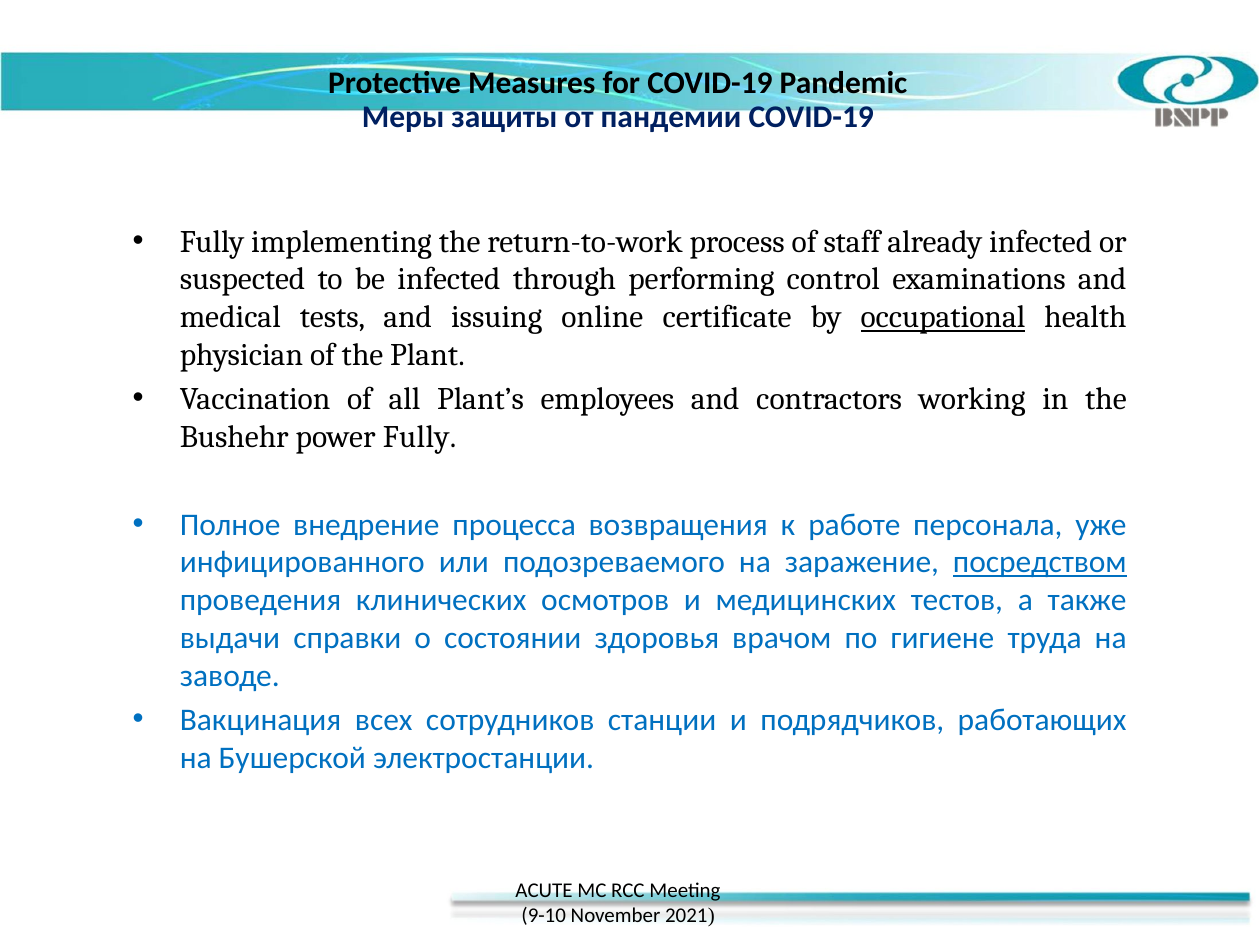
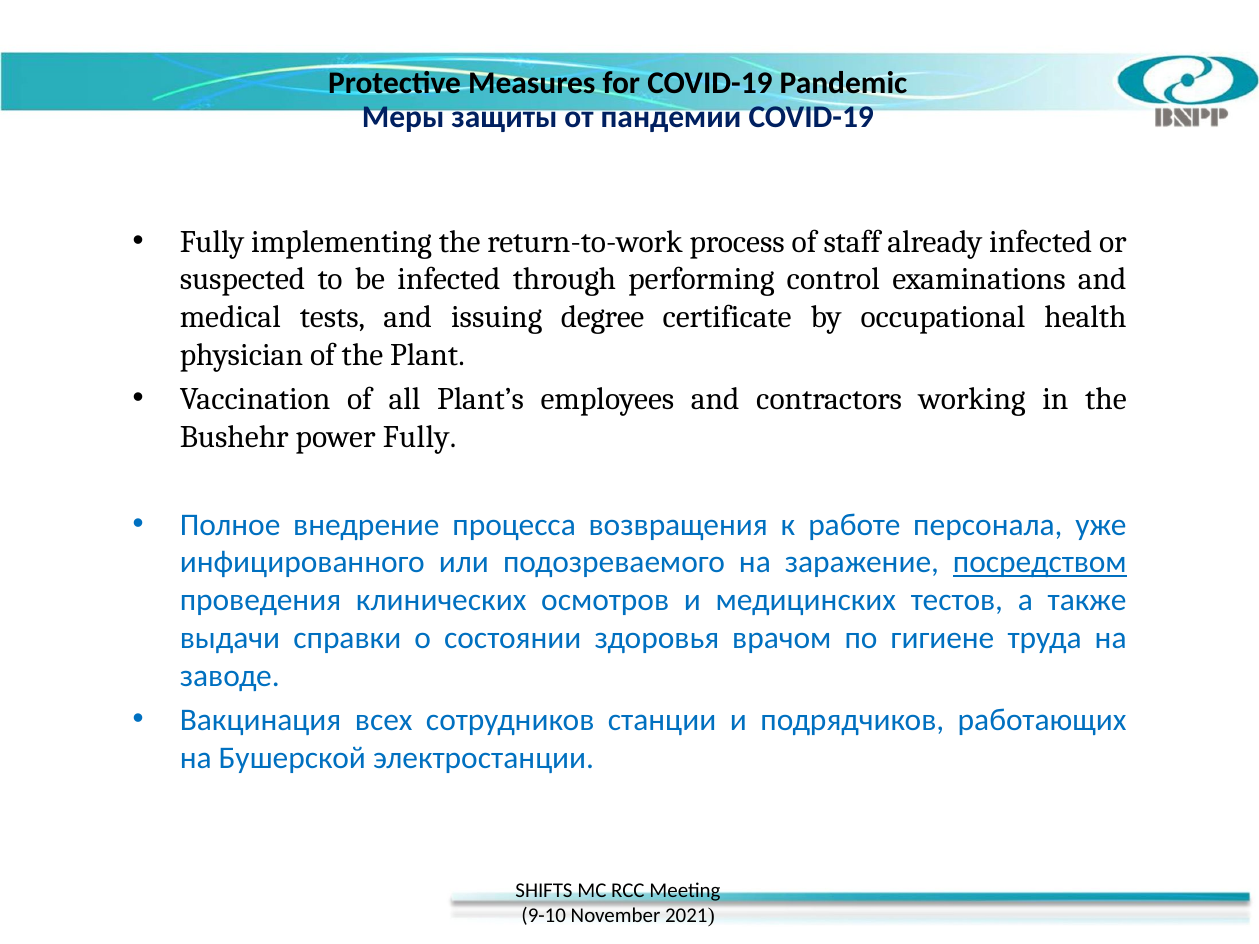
online: online -> degree (603, 317)
occupational underline: present -> none (943, 317)
ACUTE: ACUTE -> SHIFTS (544, 891)
